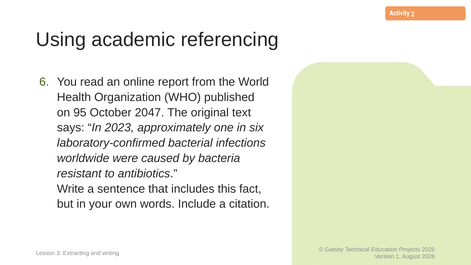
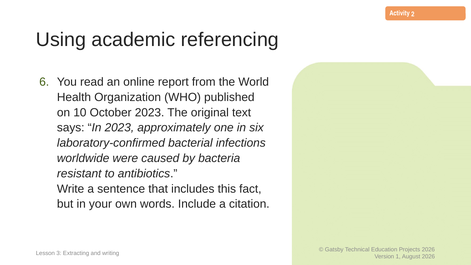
95: 95 -> 10 (80, 112)
October 2047: 2047 -> 2023 (150, 112)
